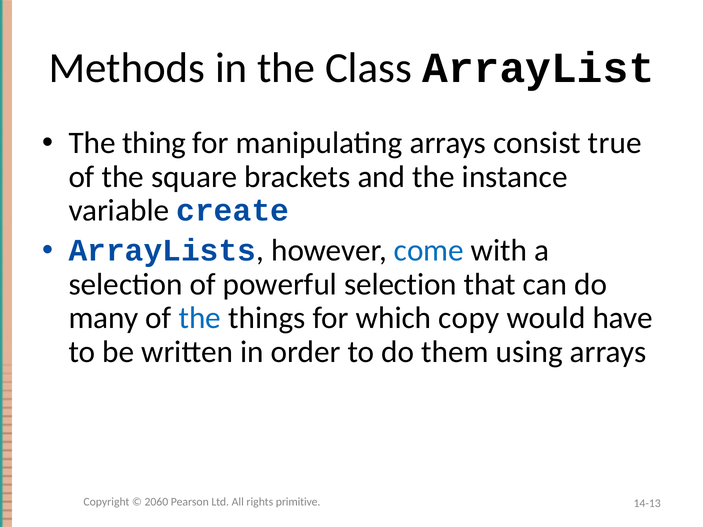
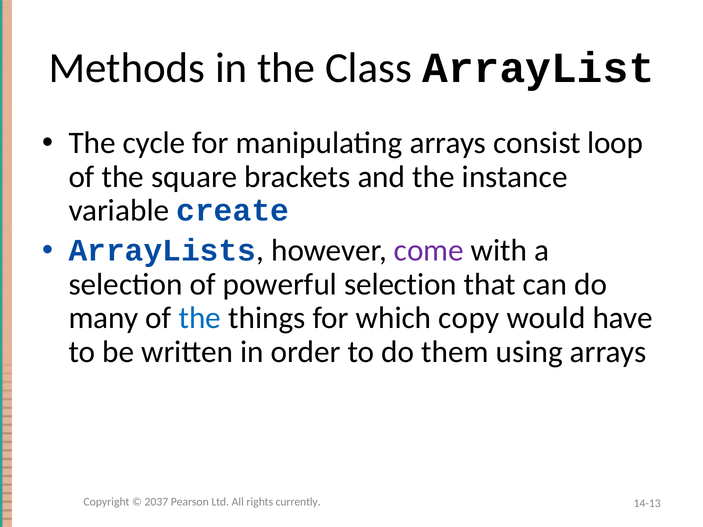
thing: thing -> cycle (154, 143)
true: true -> loop (615, 143)
come colour: blue -> purple (429, 251)
2060: 2060 -> 2037 (156, 502)
primitive: primitive -> currently (298, 502)
